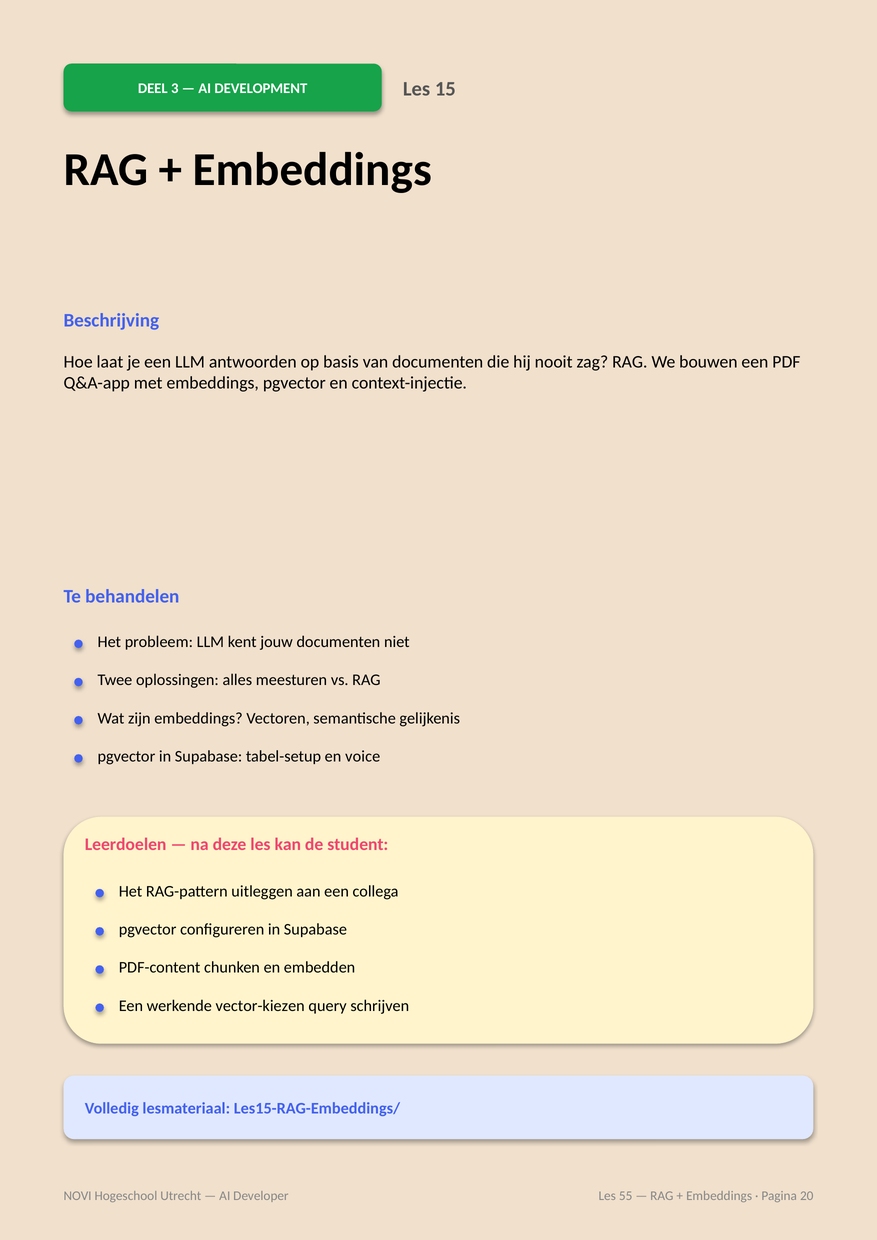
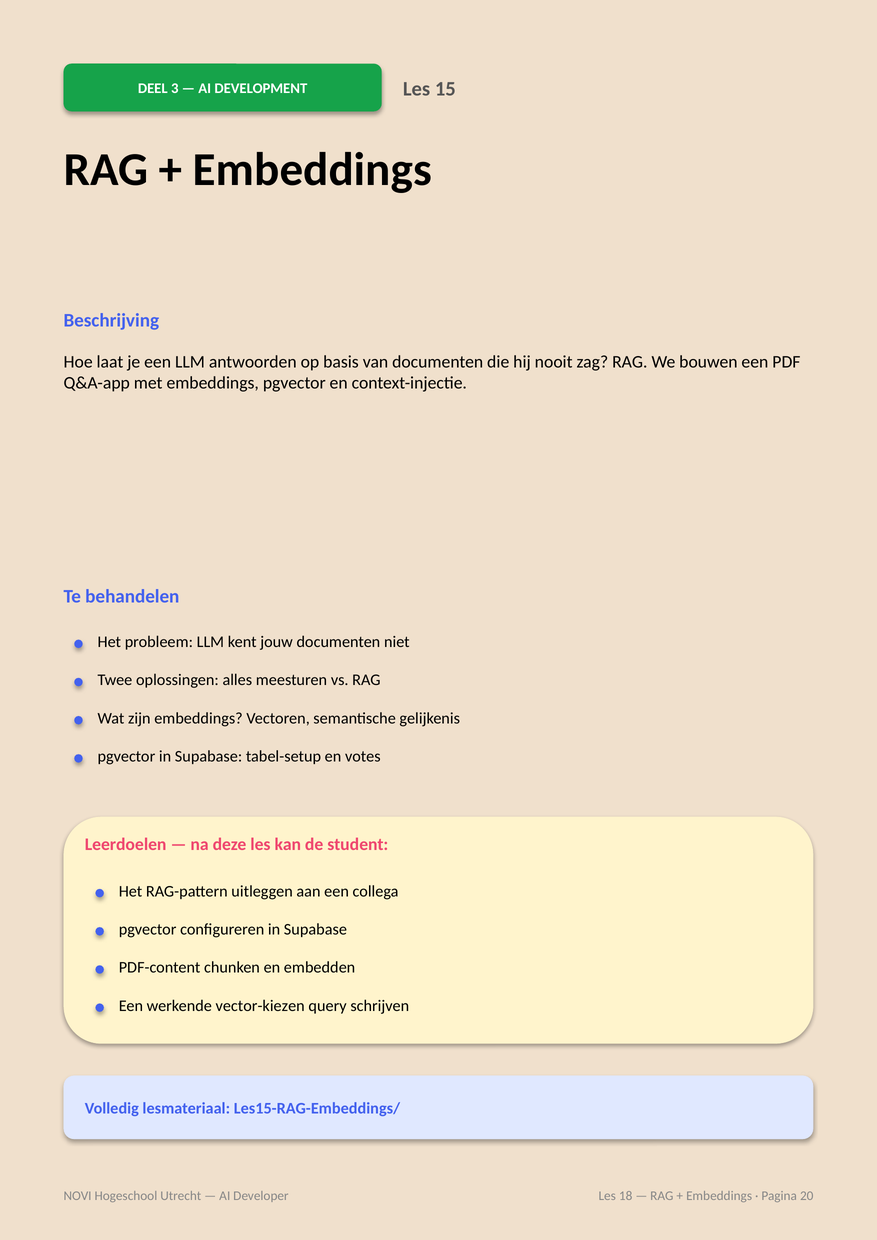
voice: voice -> votes (363, 756)
55: 55 -> 18 (626, 1196)
